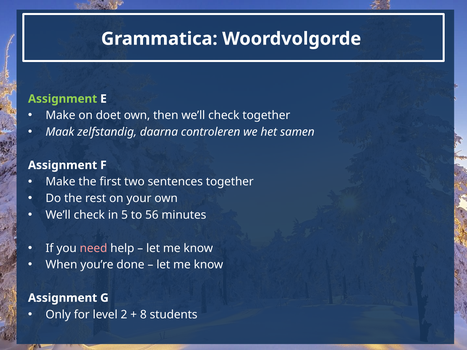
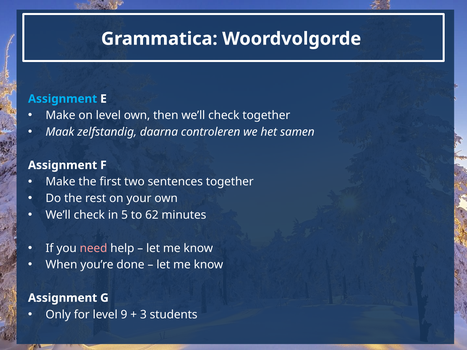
Assignment colour: light green -> light blue (63, 99)
on doet: doet -> level (108, 116)
56: 56 -> 62 (152, 215)
2: 2 -> 9 (124, 315)
8: 8 -> 3 (143, 315)
